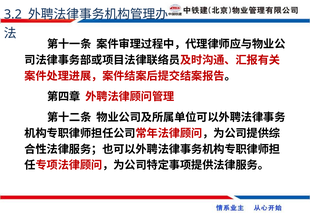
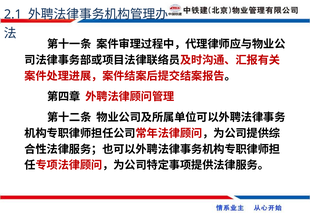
3.2: 3.2 -> 2.1 (13, 14)
